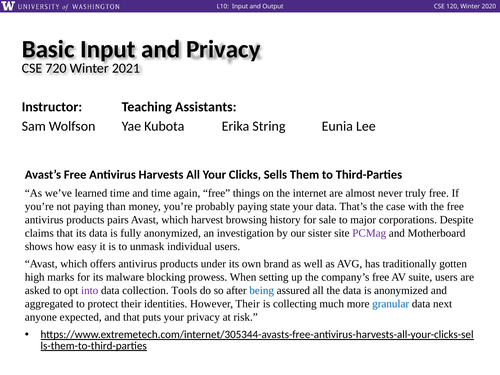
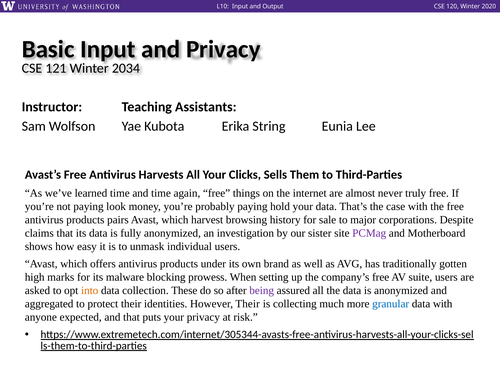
720: 720 -> 121 (56, 68)
2021: 2021 -> 2034 (126, 68)
than: than -> look (116, 206)
state: state -> hold (280, 206)
into colour: purple -> orange (90, 290)
Tools: Tools -> These (184, 290)
being colour: blue -> purple (262, 290)
data next: next -> with (443, 304)
